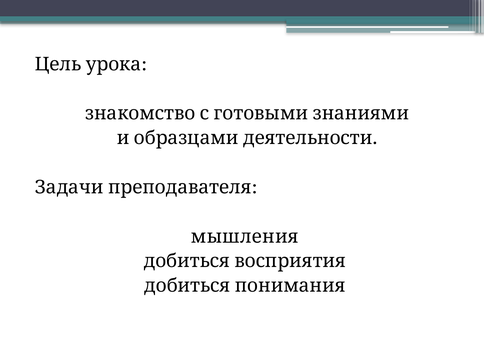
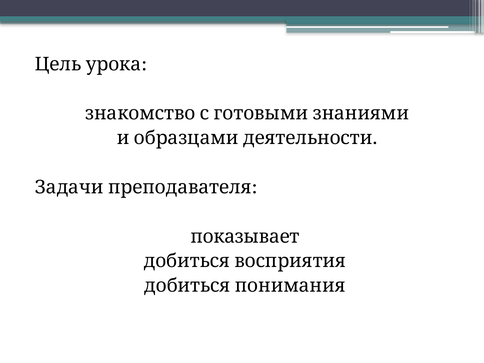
мышления: мышления -> показывает (245, 236)
